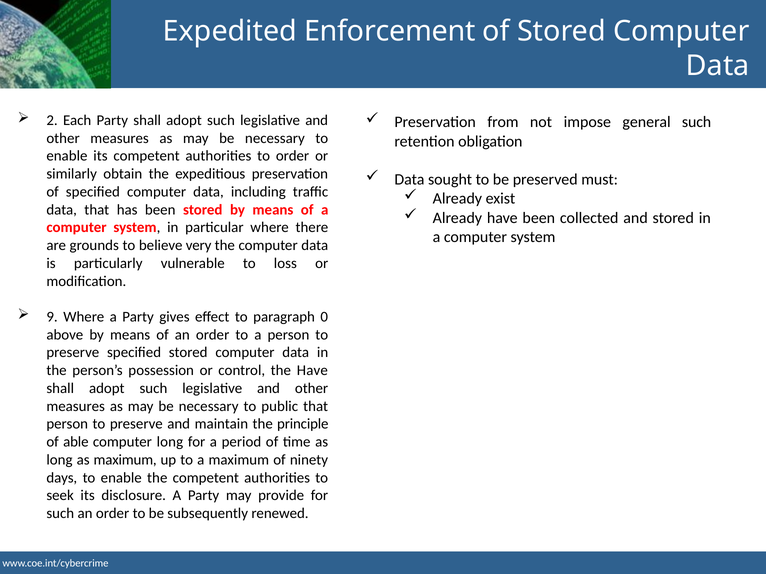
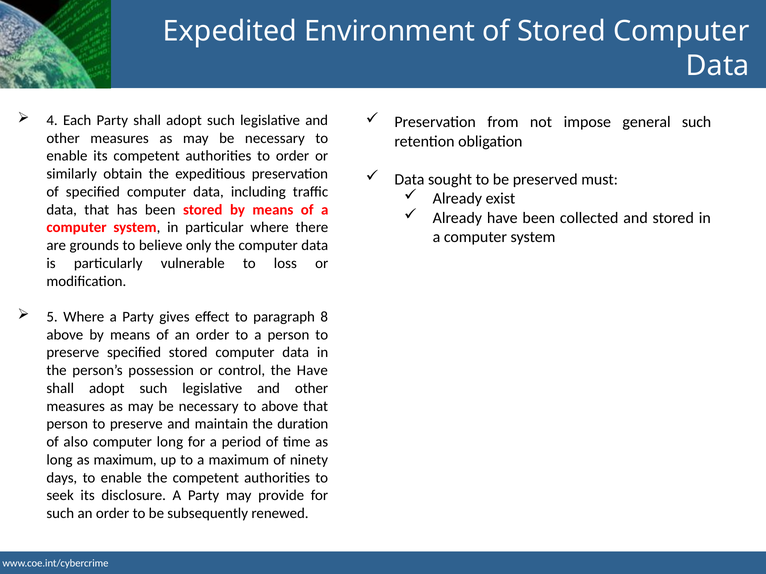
Enforcement: Enforcement -> Environment (390, 31)
2: 2 -> 4 (52, 120)
very: very -> only (199, 246)
9: 9 -> 5 (52, 317)
0: 0 -> 8 (324, 317)
to public: public -> above (280, 407)
principle: principle -> duration (303, 424)
able: able -> also (76, 442)
